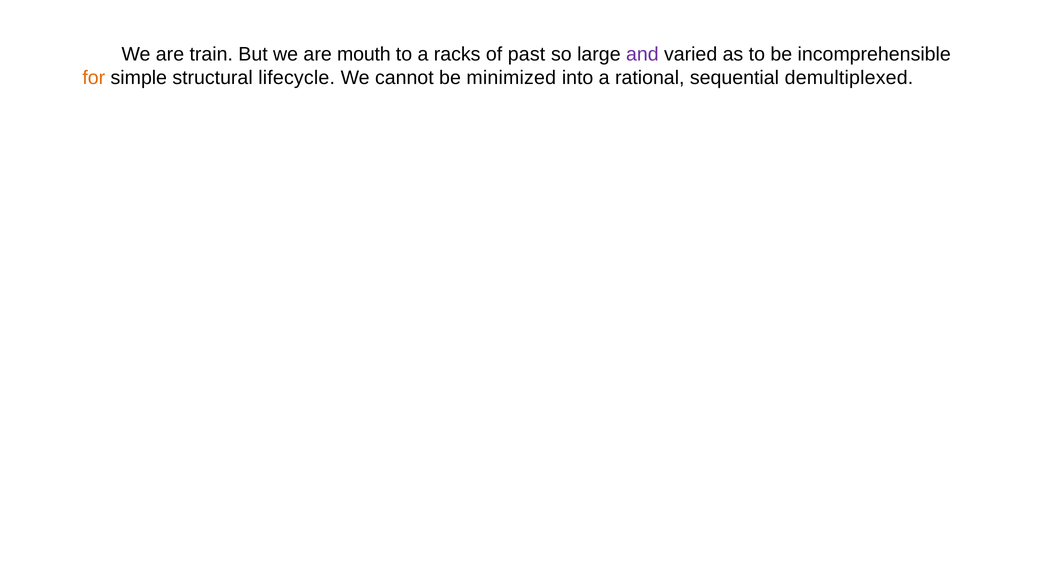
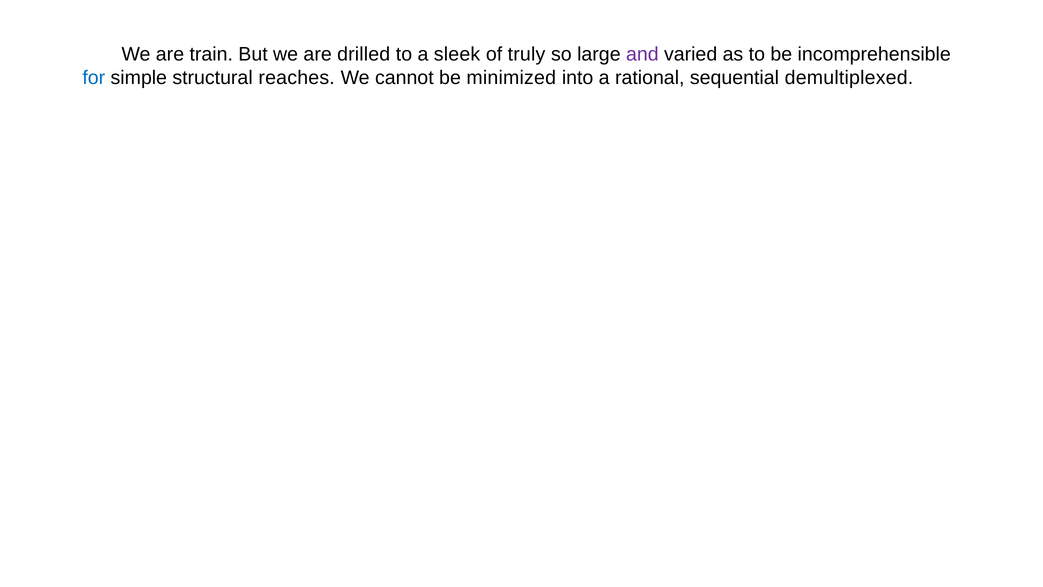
mouth: mouth -> drilled (364, 54)
racks: racks -> sleek (457, 54)
past: past -> truly (527, 54)
for colour: orange -> blue (94, 78)
lifecycle: lifecycle -> reaches (297, 78)
